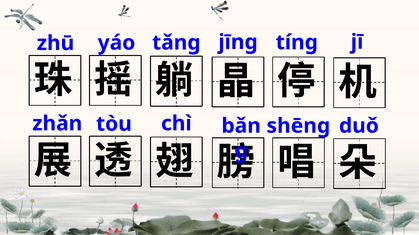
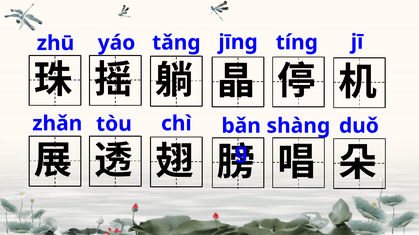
shēnɡ: shēnɡ -> shànɡ (298, 126)
